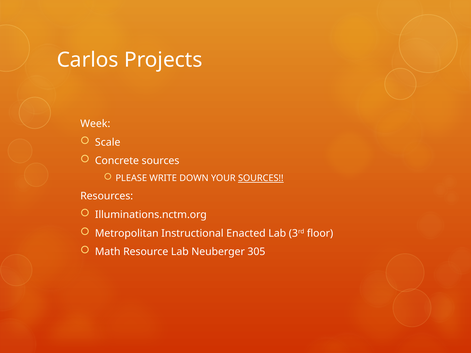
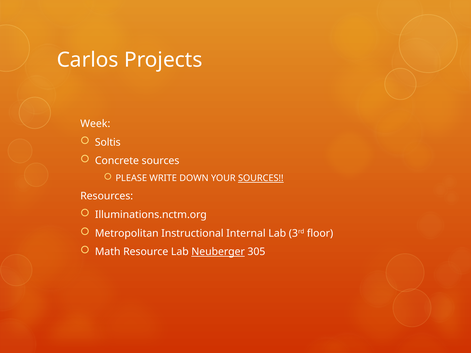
Scale: Scale -> Soltis (108, 142)
Enacted: Enacted -> Internal (246, 233)
Neuberger underline: none -> present (218, 252)
